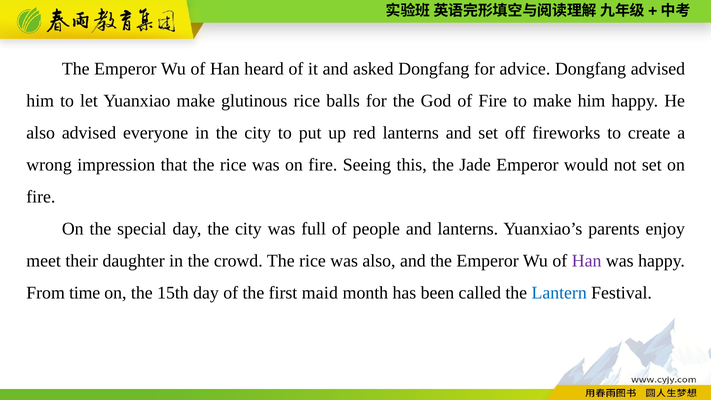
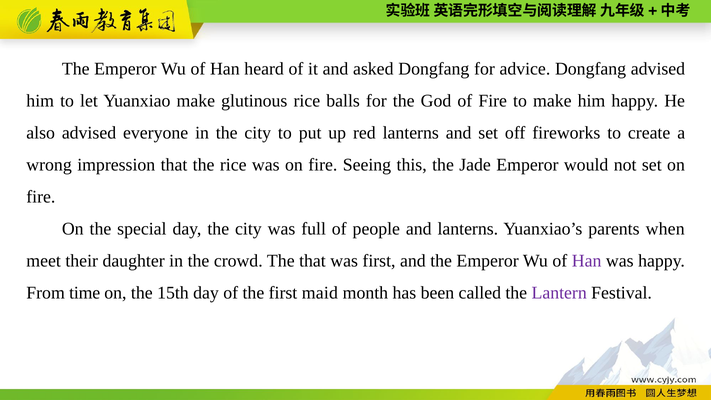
enjoy: enjoy -> when (665, 229)
crowd The rice: rice -> that (312, 261)
was also: also -> first (379, 261)
Lantern colour: blue -> purple (559, 293)
